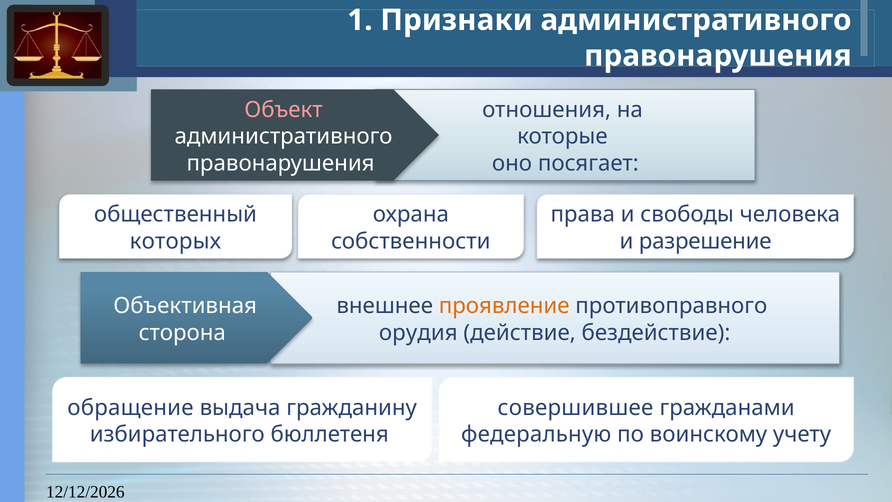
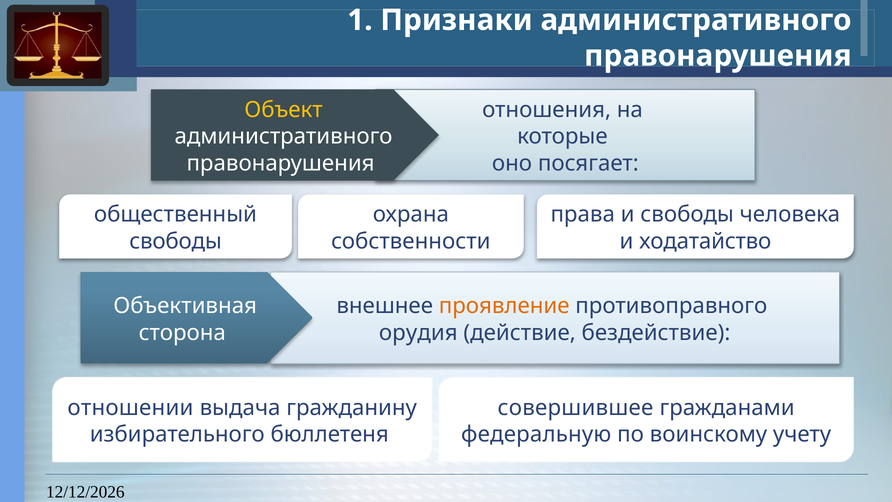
Объект colour: pink -> yellow (284, 110)
которых: которых -> свободы (176, 241)
разрешение: разрешение -> ходатайство (705, 241)
обращение: обращение -> отношении (130, 408)
